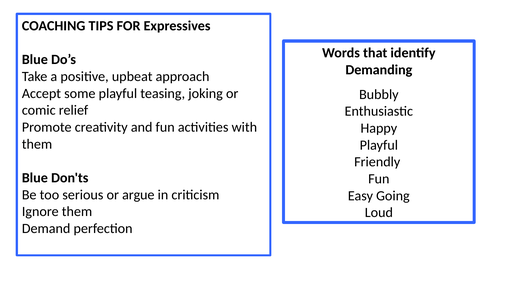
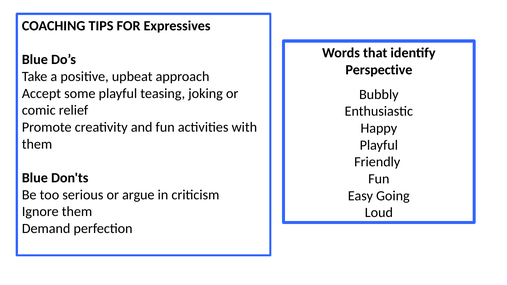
Demanding: Demanding -> Perspective (379, 70)
